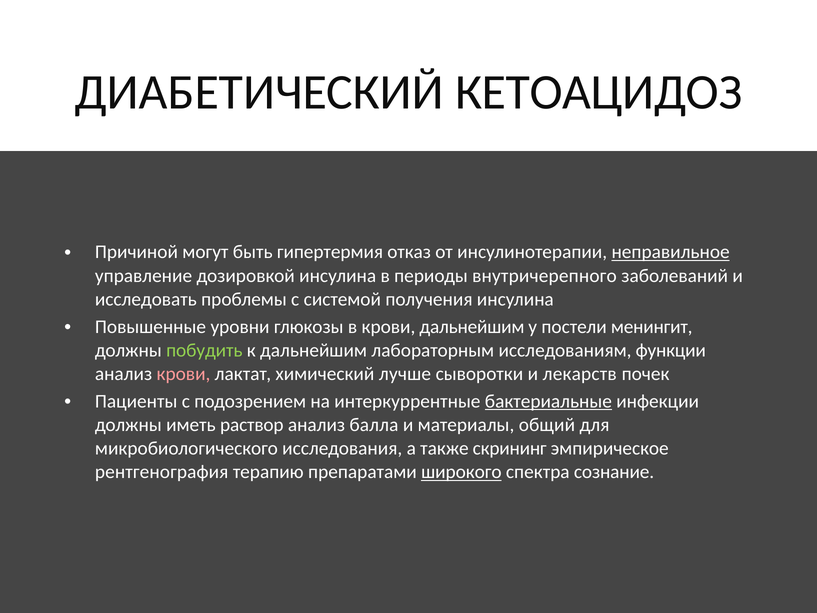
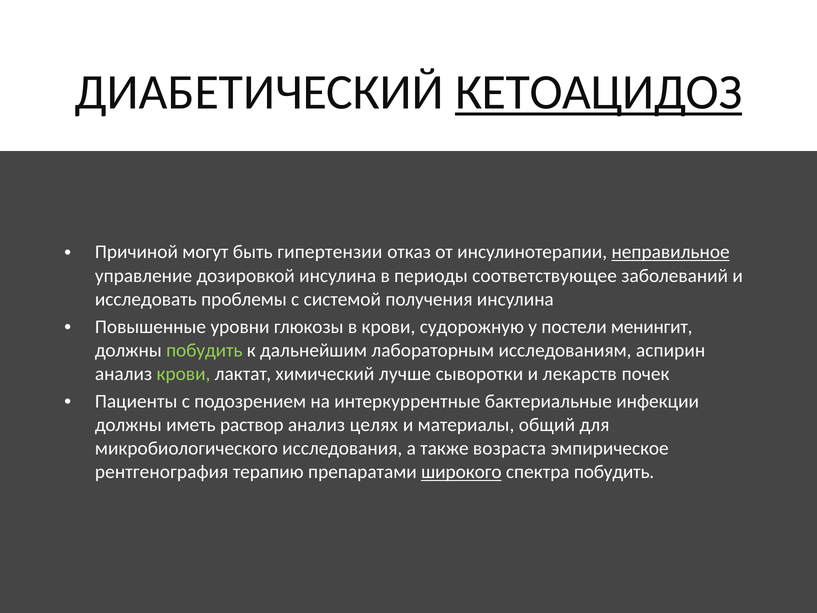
КЕТОАЦИДОЗ underline: none -> present (599, 92)
гипертермия: гипертермия -> гипертензии (330, 252)
внутричерепного: внутричерепного -> соответствующее (545, 276)
крови дальнейшим: дальнейшим -> судорожную (472, 327)
функции: функции -> аспирин (671, 350)
крови colour: pink -> light green (183, 374)
бактериальные underline: present -> none (548, 401)
балла: балла -> целях (374, 425)
скрининг: скрининг -> возраста (509, 448)
спектра сознание: сознание -> побудить (614, 472)
